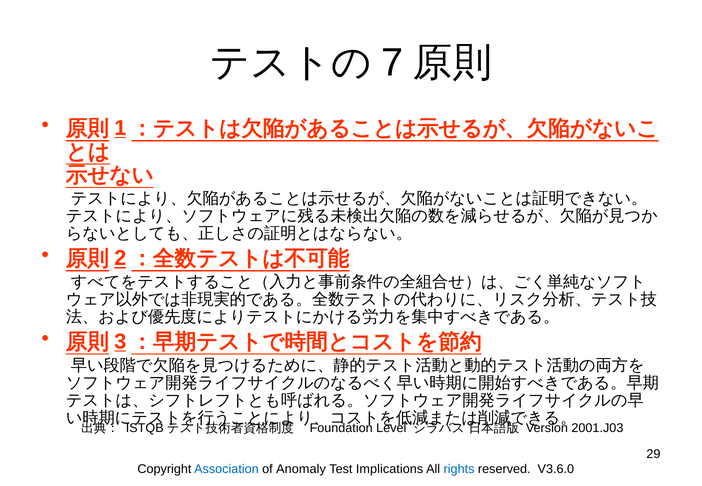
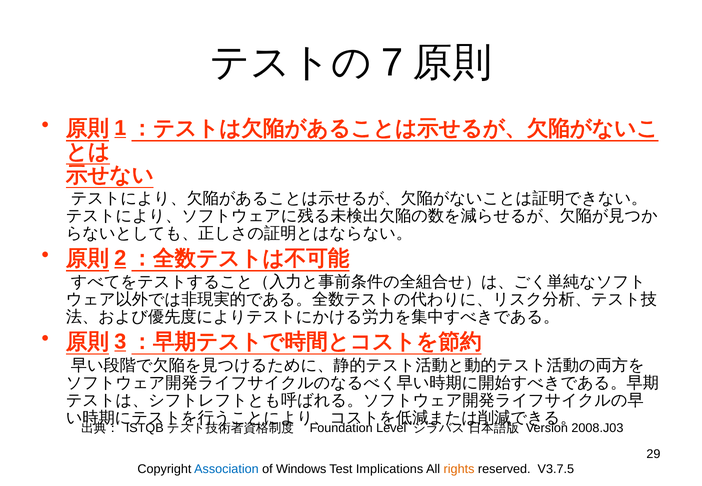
2001.J03: 2001.J03 -> 2008.J03 (597, 428)
Anomaly: Anomaly -> Windows (301, 469)
rights colour: blue -> orange (459, 469)
V3.6.0: V3.6.0 -> V3.7.5 (556, 469)
